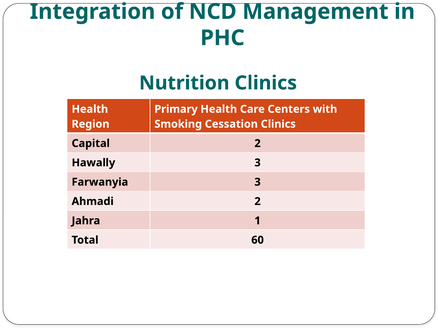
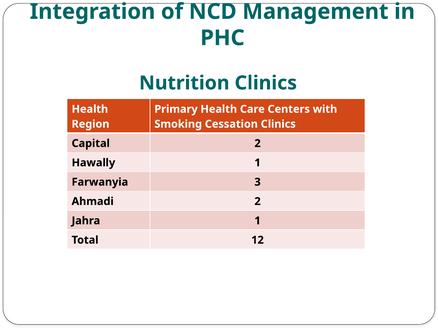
Hawally 3: 3 -> 1 (258, 162)
60: 60 -> 12 (258, 240)
